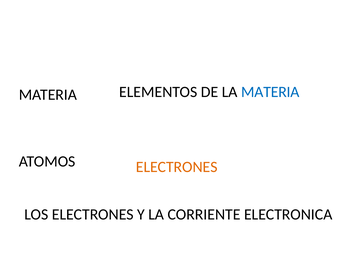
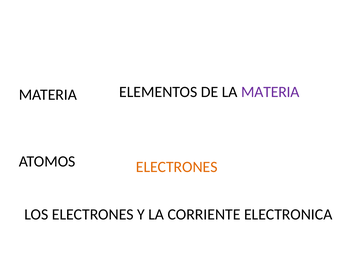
MATERIA colour: blue -> purple (270, 92)
